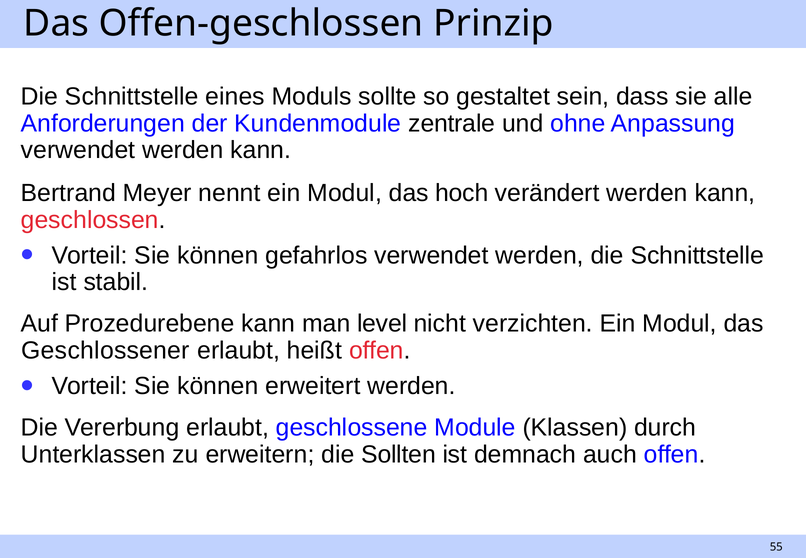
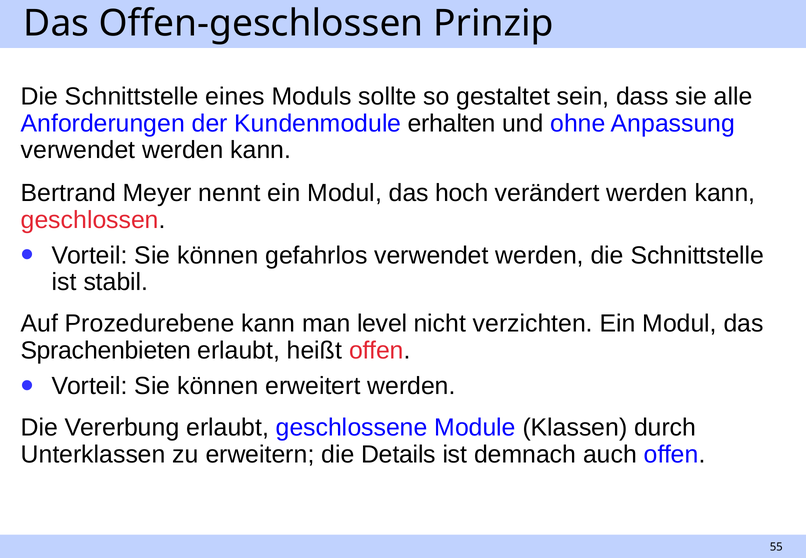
zentrale: zentrale -> erhalten (452, 123)
Geschlossener: Geschlossener -> Sprachenbieten (106, 351)
Sollten: Sollten -> Details (399, 454)
